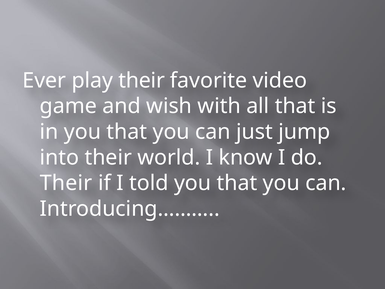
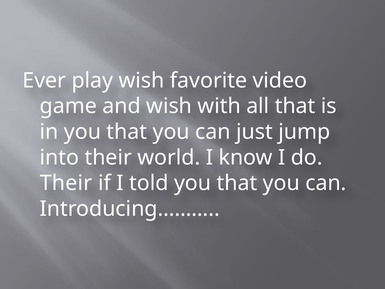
play their: their -> wish (141, 80)
